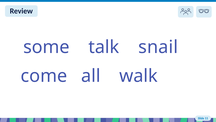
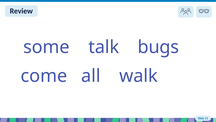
snail: snail -> bugs (158, 47)
